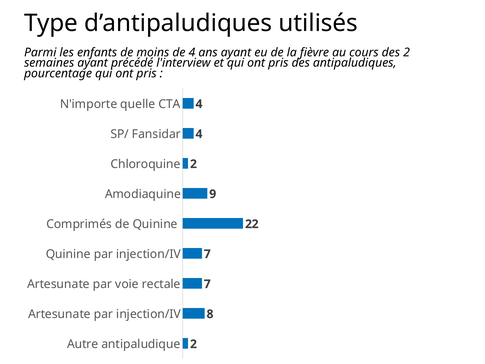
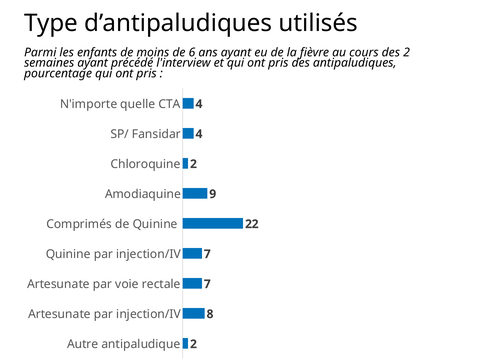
de 4: 4 -> 6 (192, 52)
